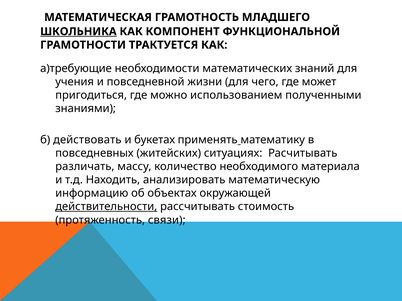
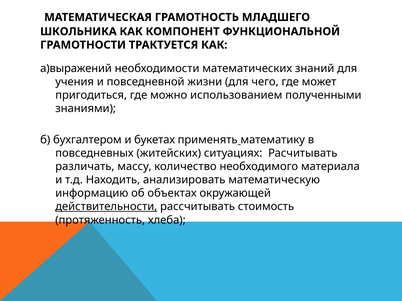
ШКОЛЬНИКА underline: present -> none (78, 32)
а)требующие: а)требующие -> а)выражений (76, 68)
действовать: действовать -> бухгалтером (87, 140)
связи: связи -> хлеба (167, 220)
